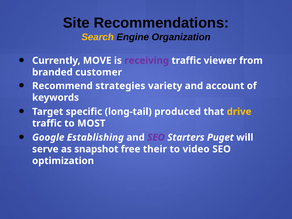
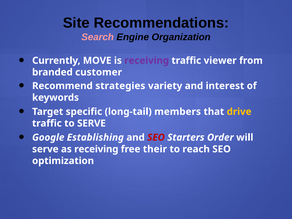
Search colour: yellow -> pink (98, 37)
account: account -> interest (225, 86)
produced: produced -> members (178, 112)
to MOST: MOST -> SERVE (91, 123)
SEO colour: purple -> red (156, 137)
Puget: Puget -> Order (220, 137)
as snapshot: snapshot -> receiving (96, 149)
video: video -> reach (196, 149)
